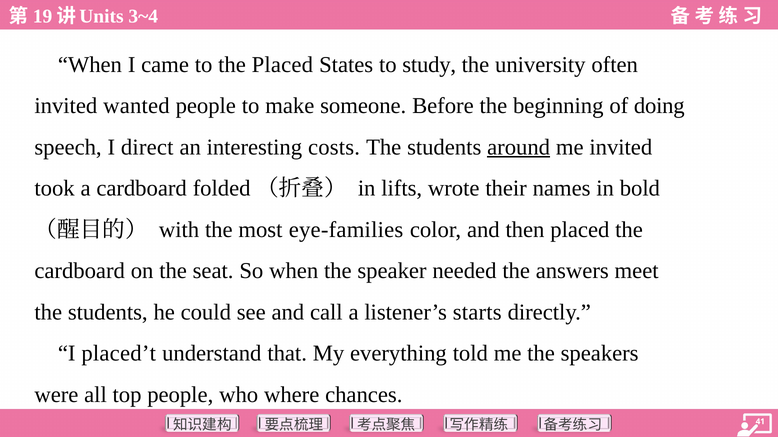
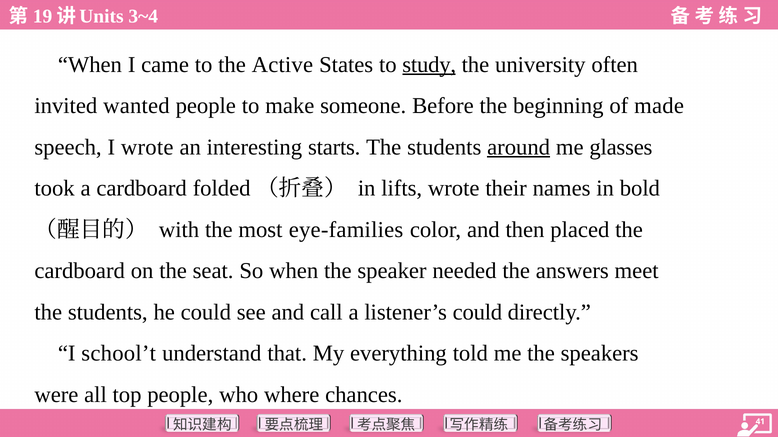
the Placed: Placed -> Active (282, 65)
study underline: none -> present (429, 65)
doing: doing -> made (659, 106)
I direct: direct -> wrote (147, 147)
costs: costs -> starts (334, 147)
me invited: invited -> glasses (621, 147)
listener’s starts: starts -> could (477, 313)
placed’t: placed’t -> school’t (119, 354)
